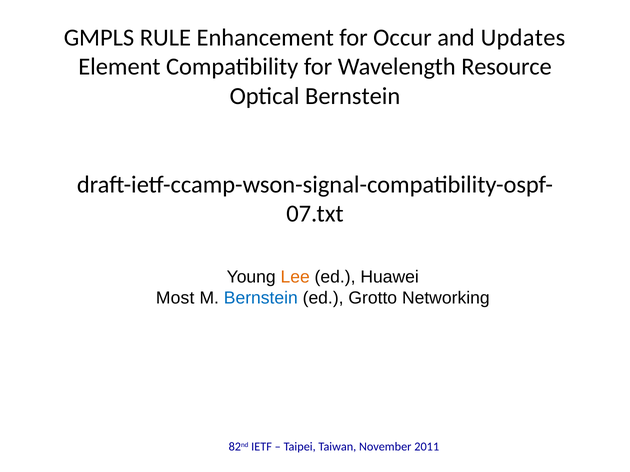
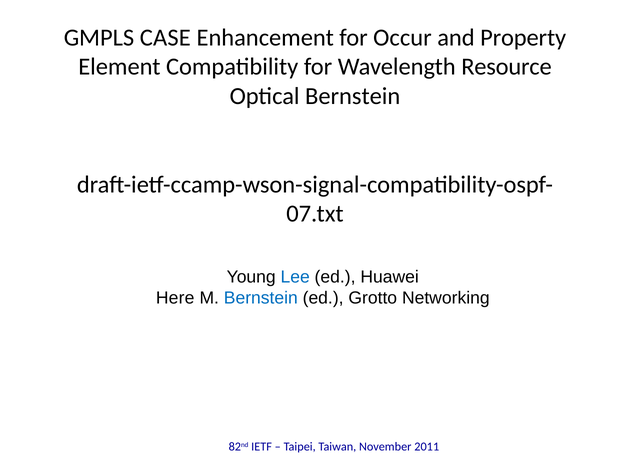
RULE: RULE -> CASE (165, 38)
Updates: Updates -> Property (523, 38)
Lee colour: orange -> blue (295, 277)
Most: Most -> Here (175, 298)
